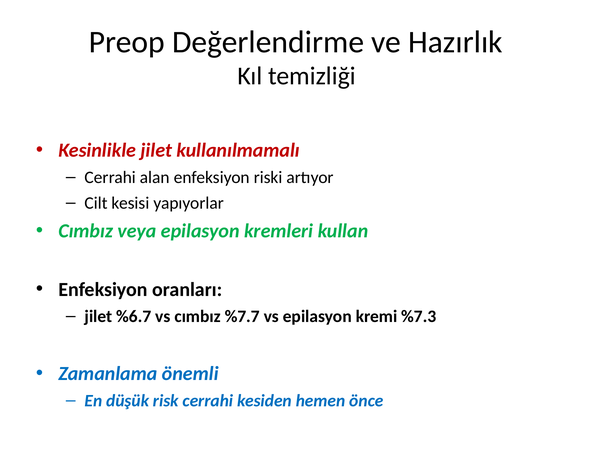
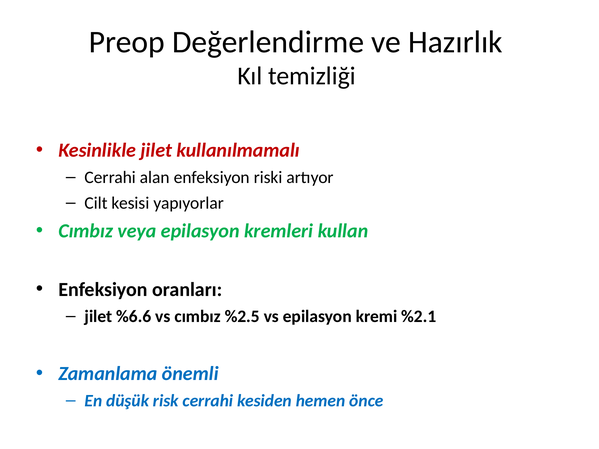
%6.7: %6.7 -> %6.6 (134, 317)
%7.7: %7.7 -> %2.5 (242, 317)
%7.3: %7.3 -> %2.1 (419, 317)
